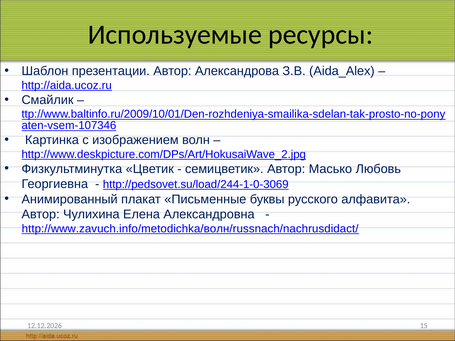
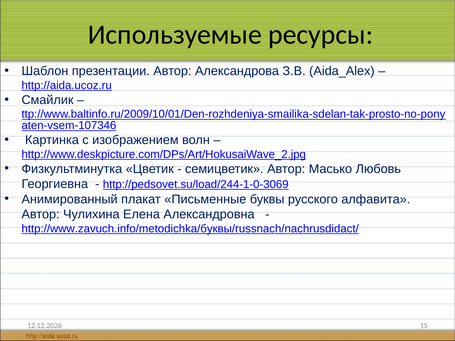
http://www.zavuch.info/metodichka/волн/russnach/nachrusdidact/: http://www.zavuch.info/metodichka/волн/russnach/nachrusdidact/ -> http://www.zavuch.info/metodichka/буквы/russnach/nachrusdidact/ (190, 229)
